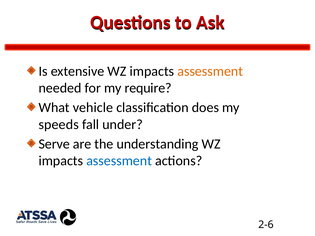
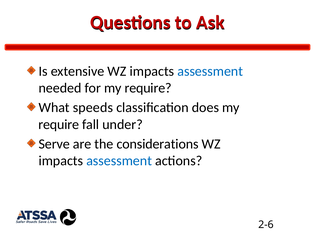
assessment colour: orange -> blue (210, 71)
vehicle: vehicle -> speeds (93, 108)
speeds: speeds -> require (59, 125)
understanding: understanding -> considerations (158, 144)
